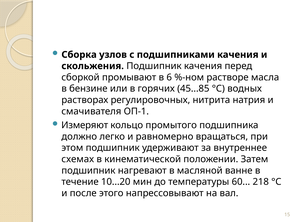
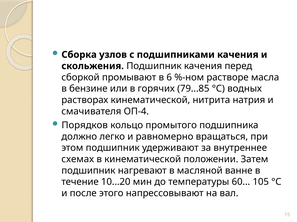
45...85: 45...85 -> 79...85 (193, 89)
растворах регулировочных: регулировочных -> кинематической (150, 100)
ОП-1: ОП-1 -> ОП-4 (136, 112)
Измеряют: Измеряют -> Порядков (85, 126)
218: 218 -> 105 (261, 182)
